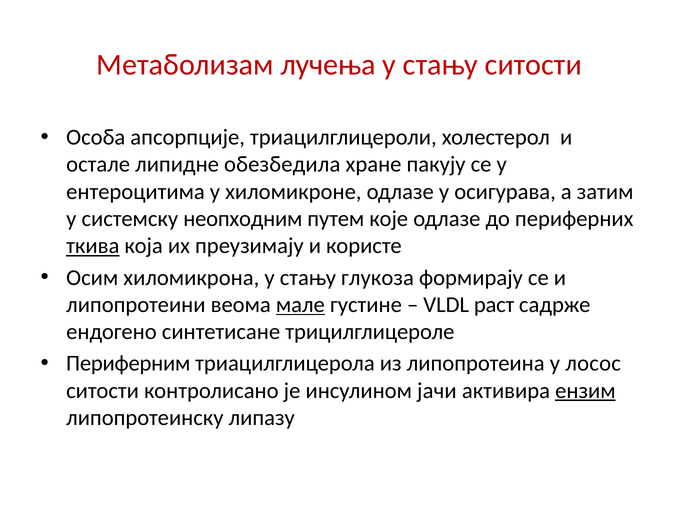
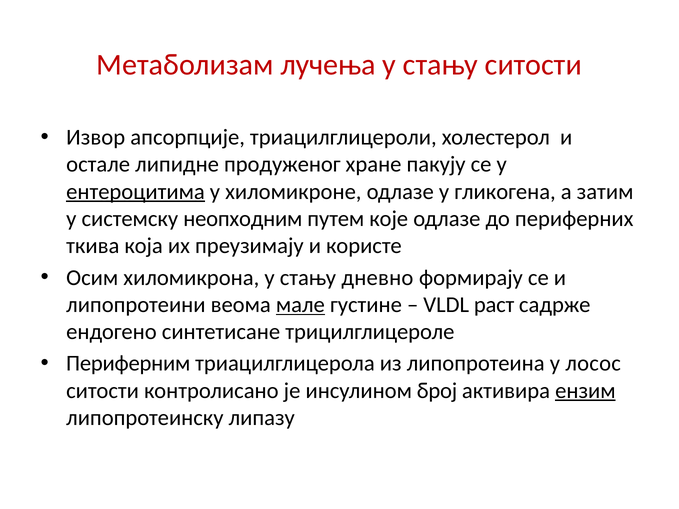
Особа: Особа -> Извор (96, 137)
обезбедила: обезбедила -> продуженог (282, 165)
ентероцитима underline: none -> present (135, 192)
осигурава: осигурава -> гликогена (505, 192)
ткива underline: present -> none (93, 246)
глукоза: глукоза -> дневно (377, 278)
јачи: јачи -> број (437, 391)
